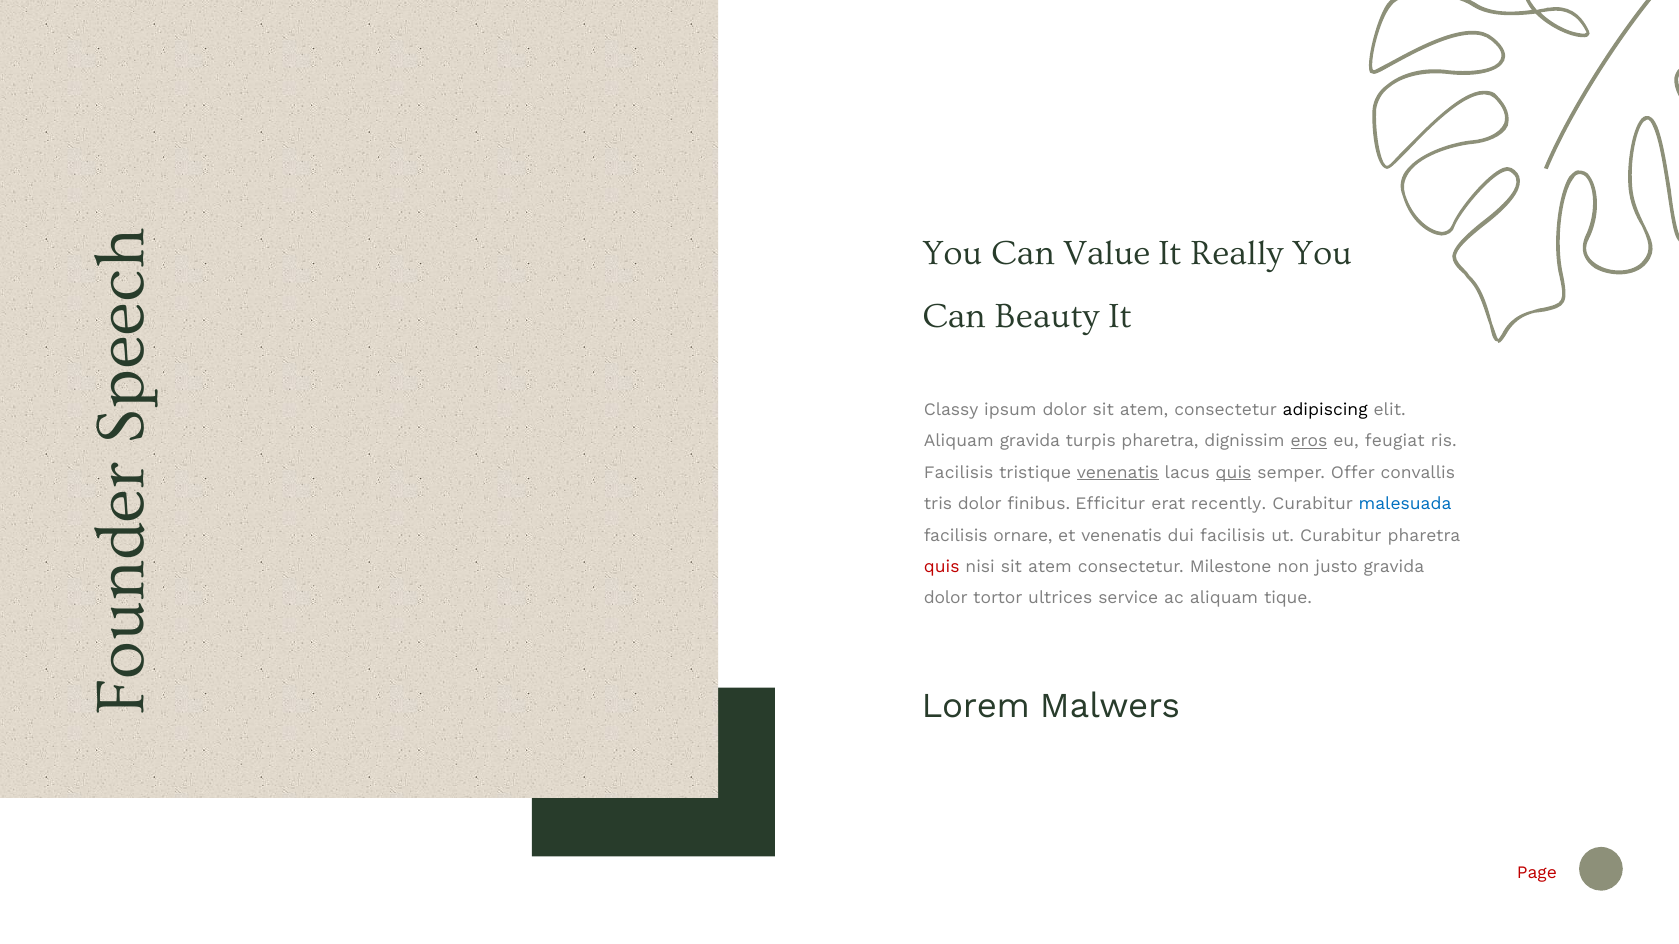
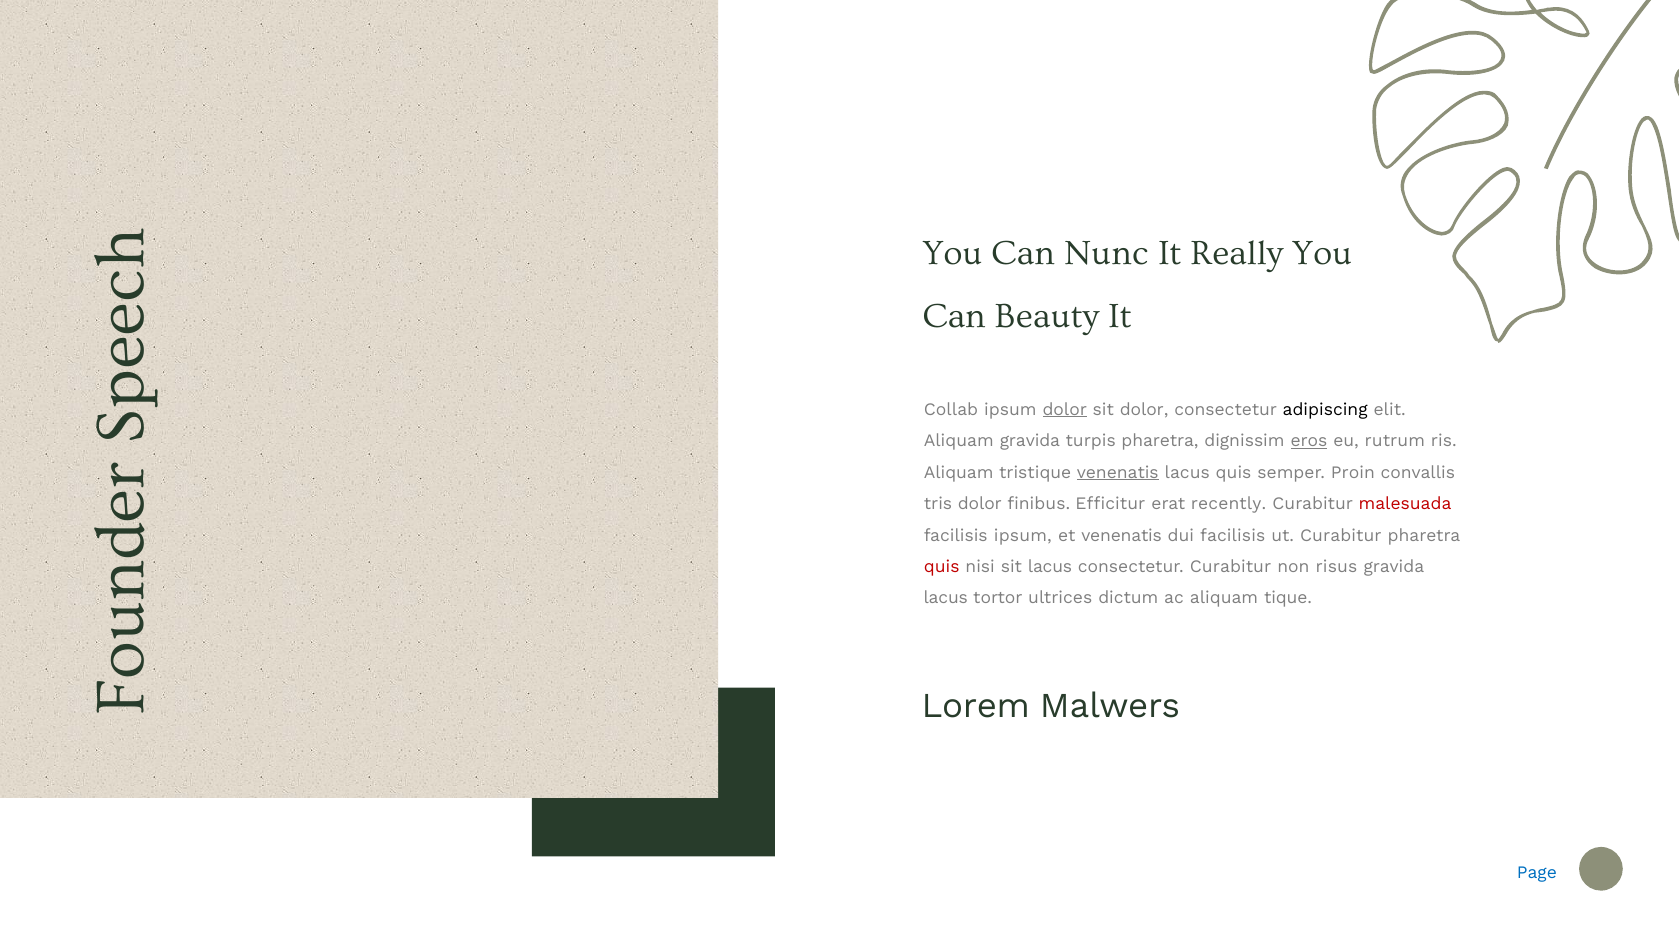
Value: Value -> Nunc (1106, 253)
Classy: Classy -> Collab (951, 410)
dolor underline: none -> present (1065, 410)
atem: atem -> dolor (1144, 410)
feugiat: feugiat -> rutrum (1395, 441)
Facilisis: Facilisis -> Aliquam (959, 473)
quis underline: present -> none (1234, 473)
Offer: Offer -> Proin (1353, 473)
malesuada colour: blue -> red (1405, 504)
facilisis ornare: ornare -> ipsum (1023, 535)
nisi sit atem: atem -> lacus (1050, 567)
consectetur Milestone: Milestone -> Curabitur (1231, 567)
justo: justo -> risus (1336, 567)
dolor: dolor -> lacus (946, 598)
service: service -> dictum (1128, 598)
Page colour: red -> blue (1537, 873)
